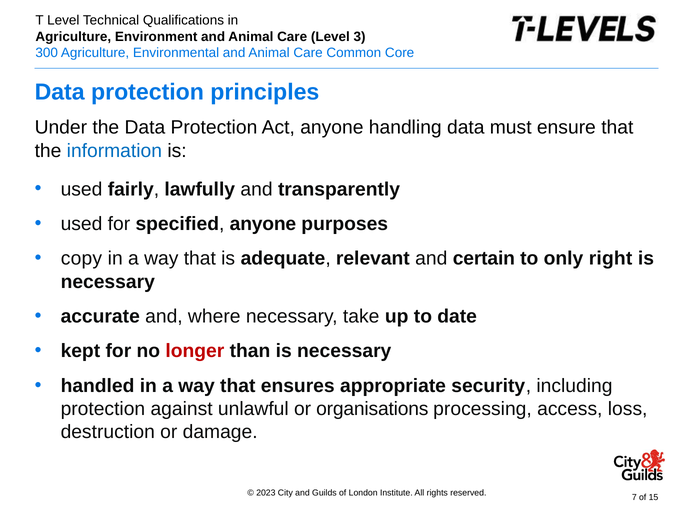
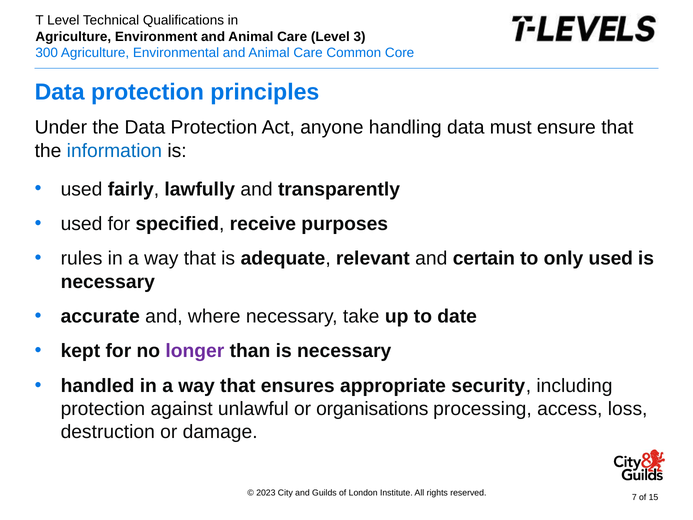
specified anyone: anyone -> receive (263, 224)
copy: copy -> rules (82, 258)
only right: right -> used (611, 258)
longer colour: red -> purple (195, 351)
